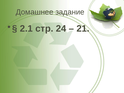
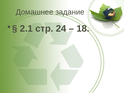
21: 21 -> 18 (83, 29)
